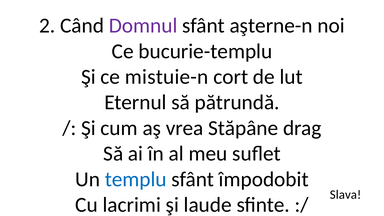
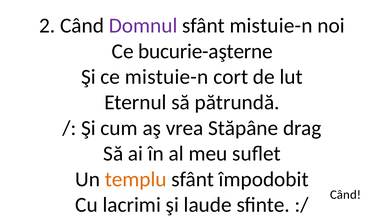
sfânt aşterne-n: aşterne-n -> mistuie-n (271, 26)
bucurie-templu: bucurie-templu -> bucurie-aşterne (205, 51)
templu colour: blue -> orange (136, 179)
Slava: Slava -> Când (346, 195)
